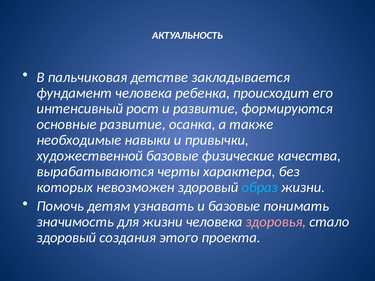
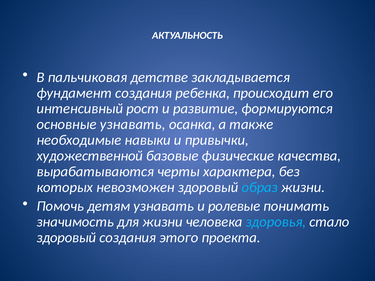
фундамент человека: человека -> создания (144, 93)
основные развитие: развитие -> узнавать (133, 125)
и базовые: базовые -> ролевые (234, 206)
здоровья colour: pink -> light blue (276, 222)
